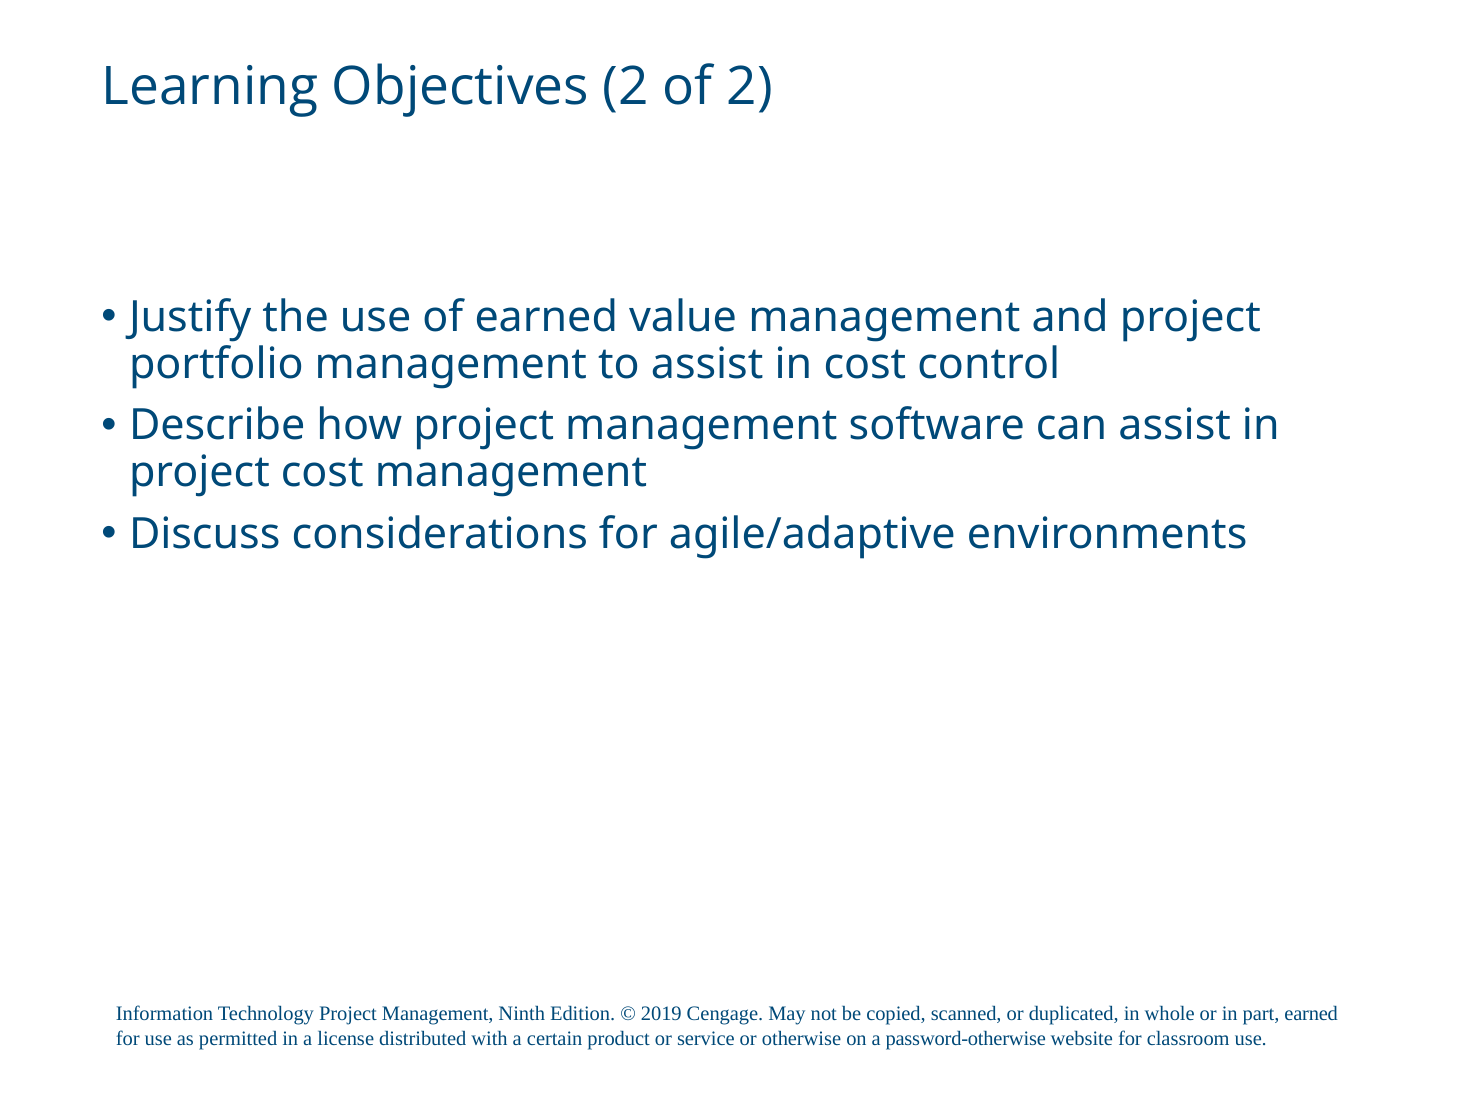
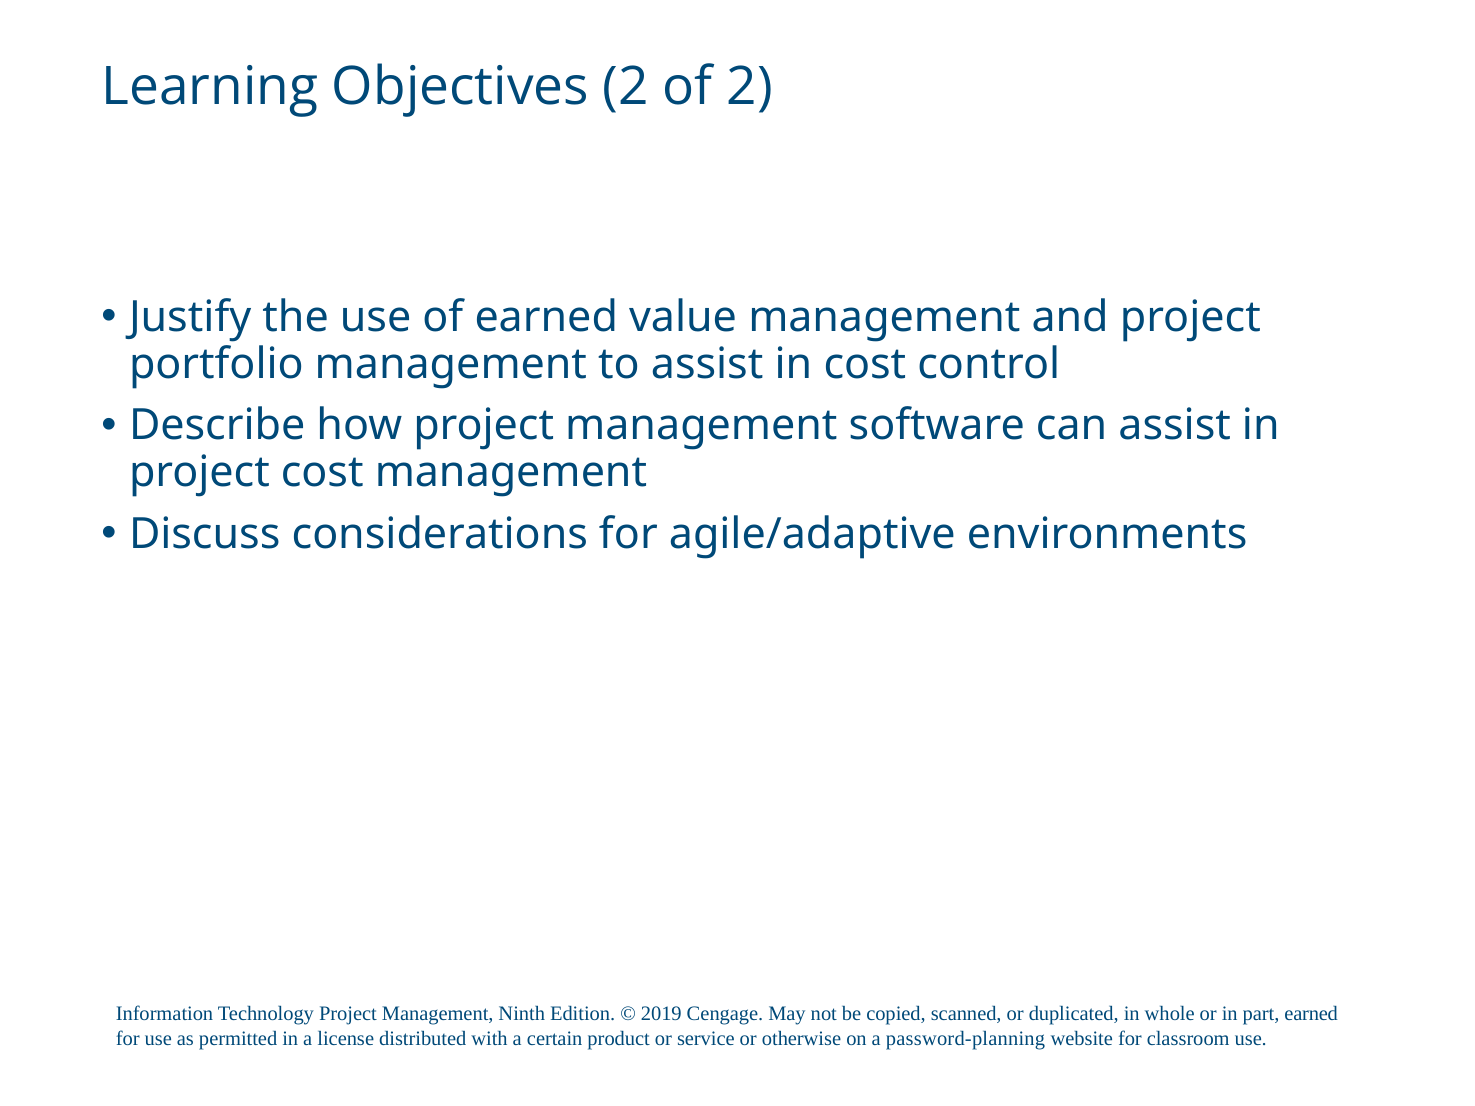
password-otherwise: password-otherwise -> password-planning (966, 1039)
